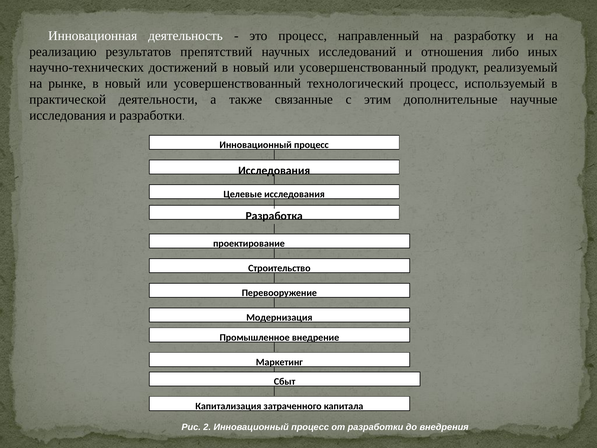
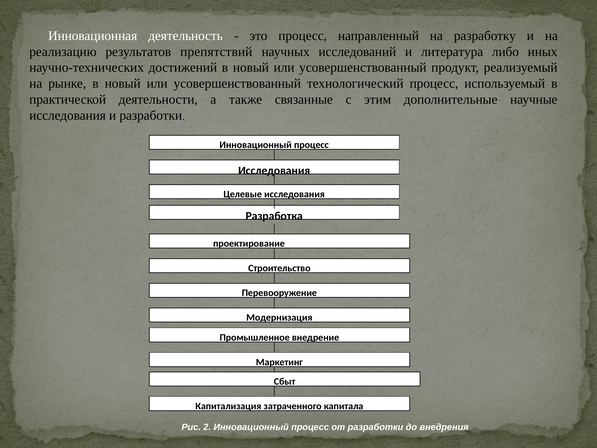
отношения: отношения -> литература (452, 52)
